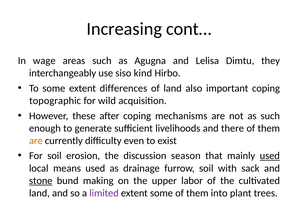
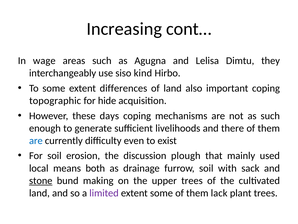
wild: wild -> hide (107, 100)
after: after -> days (109, 116)
are colour: orange -> blue (36, 140)
season: season -> plough (186, 155)
used underline: present -> none (270, 155)
means used: used -> both (95, 168)
upper labor: labor -> trees (192, 180)
into: into -> lack (219, 193)
